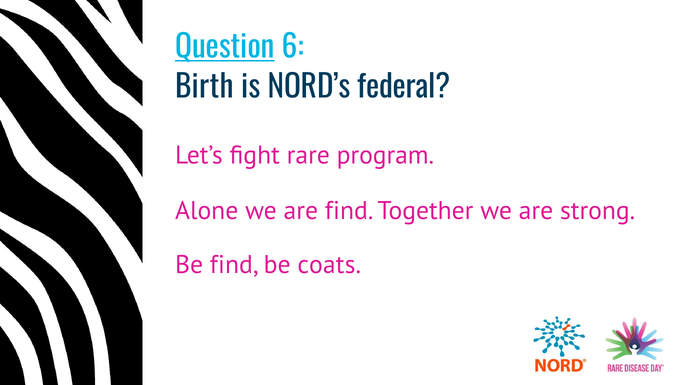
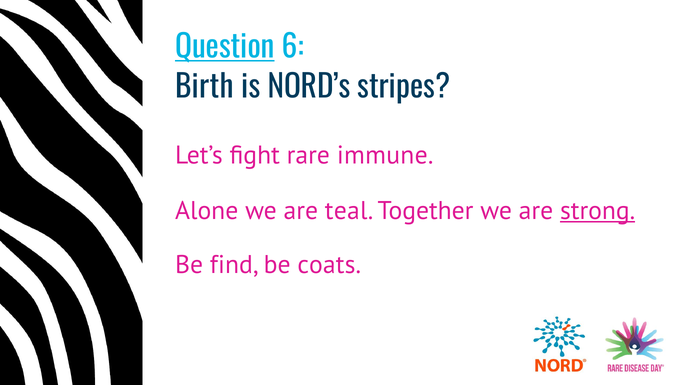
federal: federal -> stripes (404, 87)
program: program -> immune (385, 155)
are find: find -> teal (349, 211)
strong underline: none -> present (598, 211)
